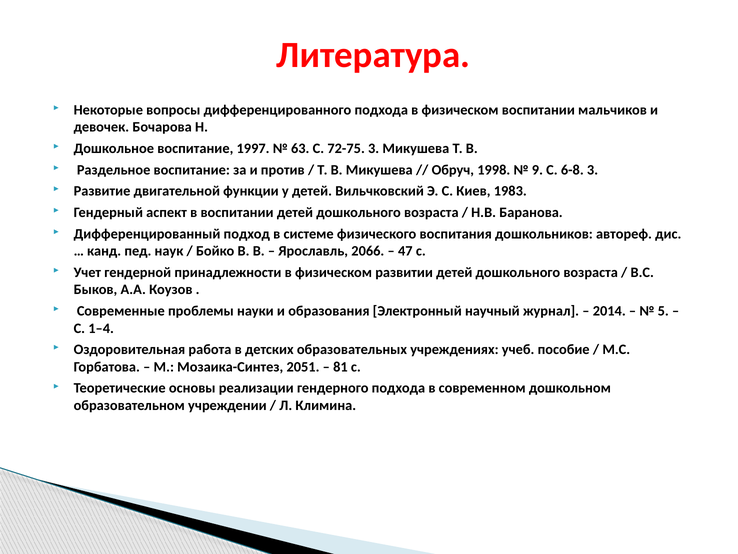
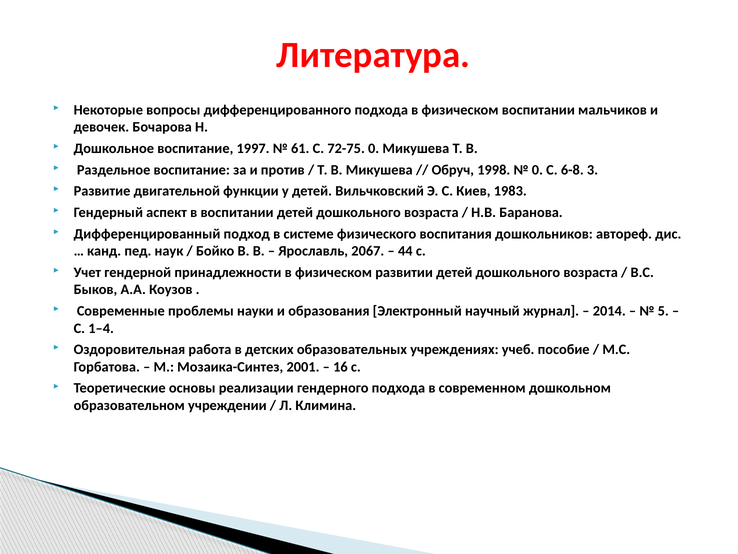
63: 63 -> 61 (300, 148)
72-75 3: 3 -> 0 (374, 148)
9: 9 -> 0 (537, 170)
2066: 2066 -> 2067 (368, 251)
47: 47 -> 44 (405, 251)
2051: 2051 -> 2001 (303, 367)
81: 81 -> 16 (340, 367)
